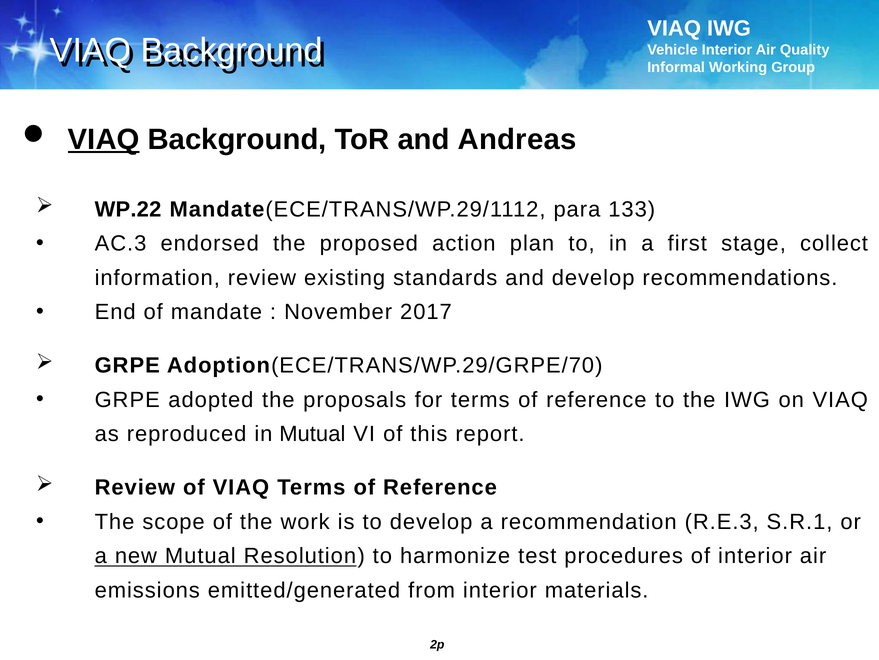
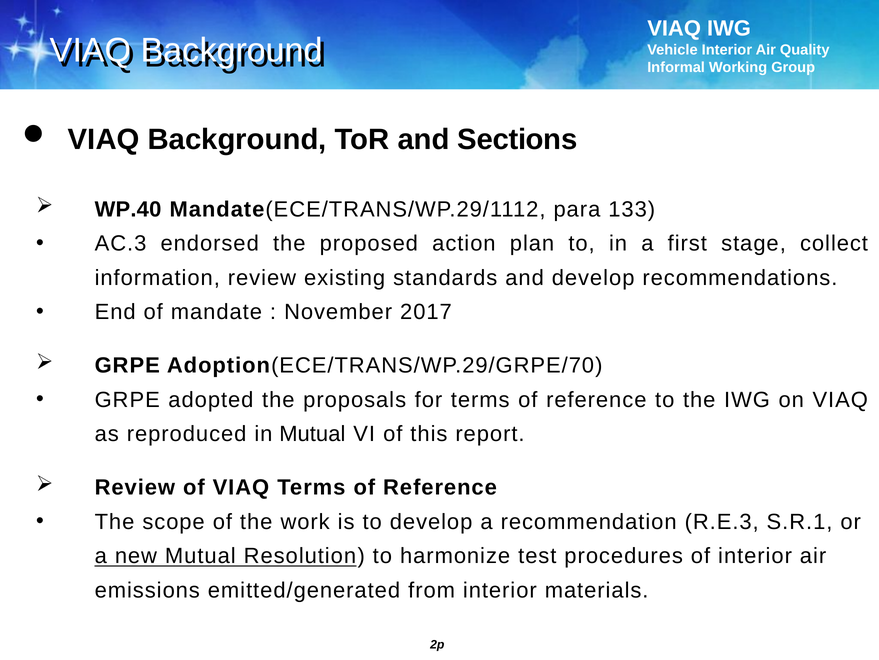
VIAQ underline: present -> none (104, 139)
Andreas: Andreas -> Sections (517, 139)
WP.22: WP.22 -> WP.40 (128, 209)
